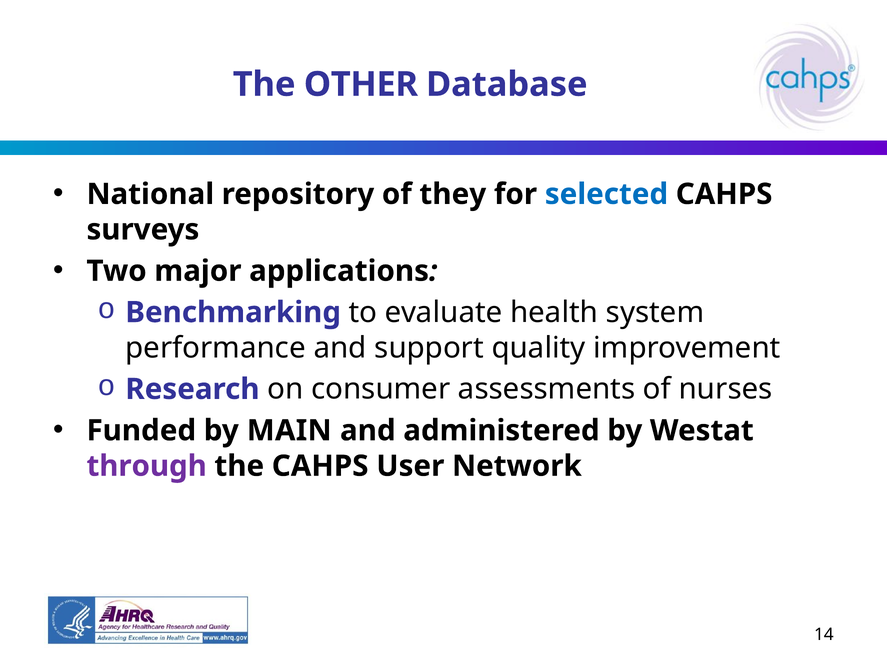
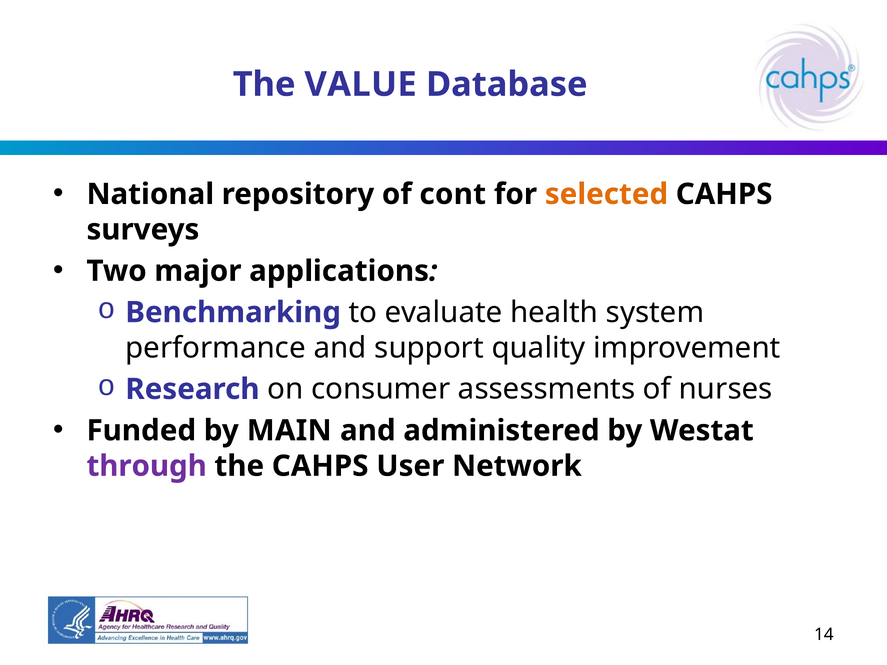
OTHER: OTHER -> VALUE (361, 84)
they: they -> cont (453, 194)
selected colour: blue -> orange (606, 194)
